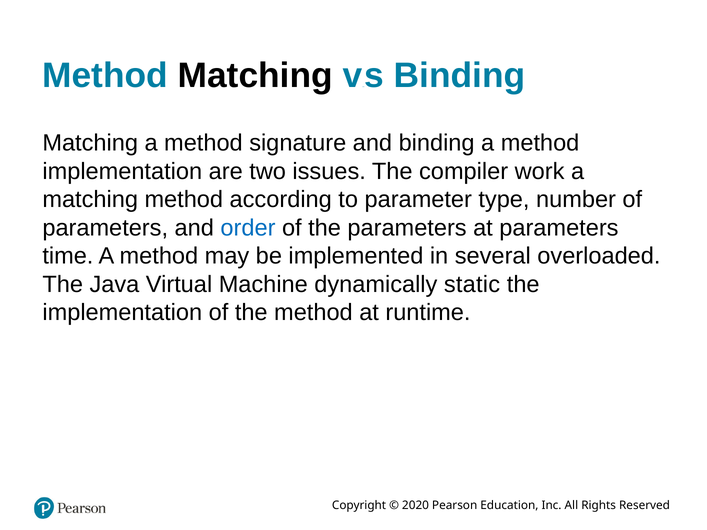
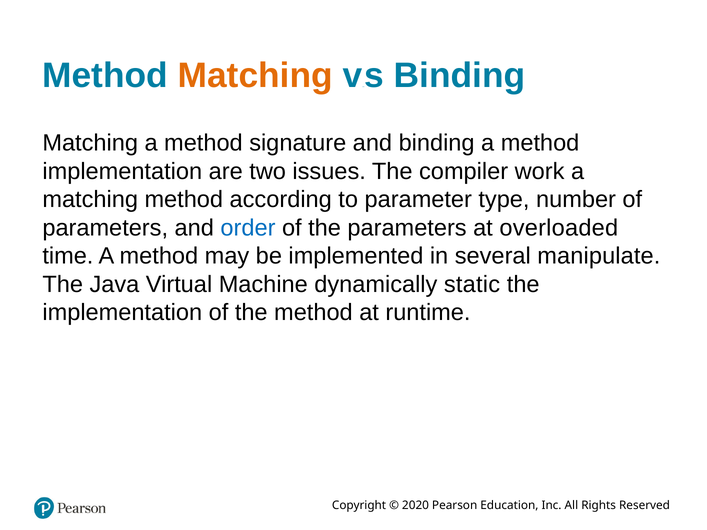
Matching colour: black -> orange (255, 76)
at parameters: parameters -> overloaded (559, 228)
overloaded: overloaded -> manipulate (599, 256)
